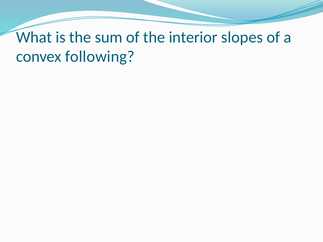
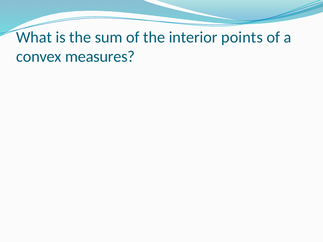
slopes: slopes -> points (242, 37)
following: following -> measures (100, 57)
